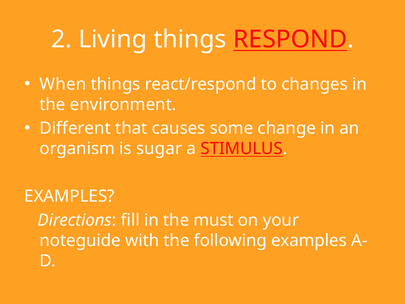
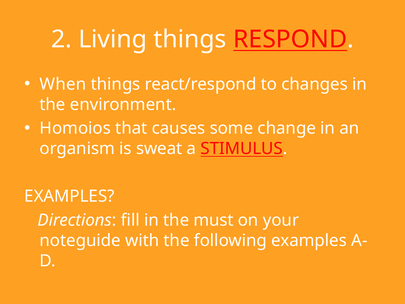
Different: Different -> Homoios (75, 128)
sugar: sugar -> sweat (159, 149)
